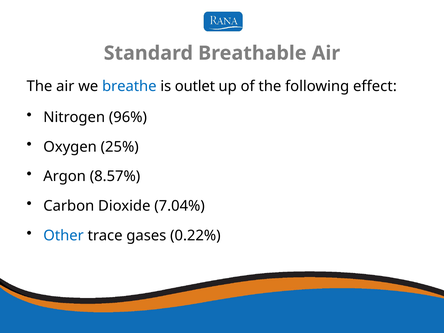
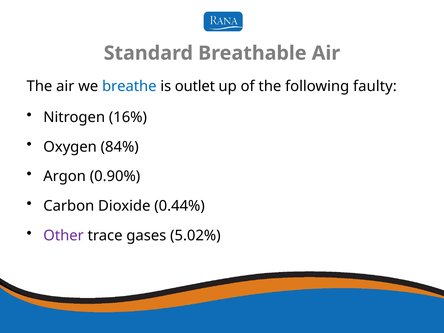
effect: effect -> faulty (375, 86)
96%: 96% -> 16% (128, 117)
25%: 25% -> 84% (120, 147)
8.57%: 8.57% -> 0.90% (115, 176)
7.04%: 7.04% -> 0.44% (180, 206)
Other colour: blue -> purple (64, 236)
0.22%: 0.22% -> 5.02% (195, 236)
